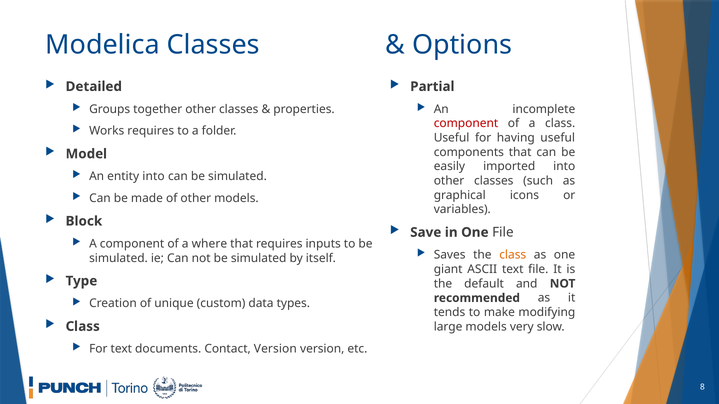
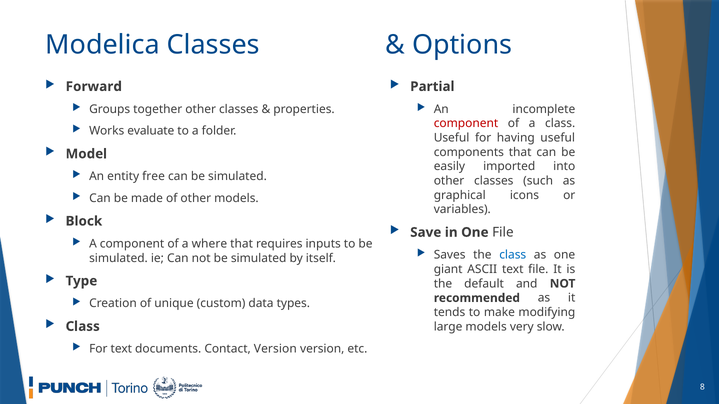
Detailed: Detailed -> Forward (94, 87)
Works requires: requires -> evaluate (151, 131)
entity into: into -> free (154, 177)
class colour: orange -> blue (513, 255)
